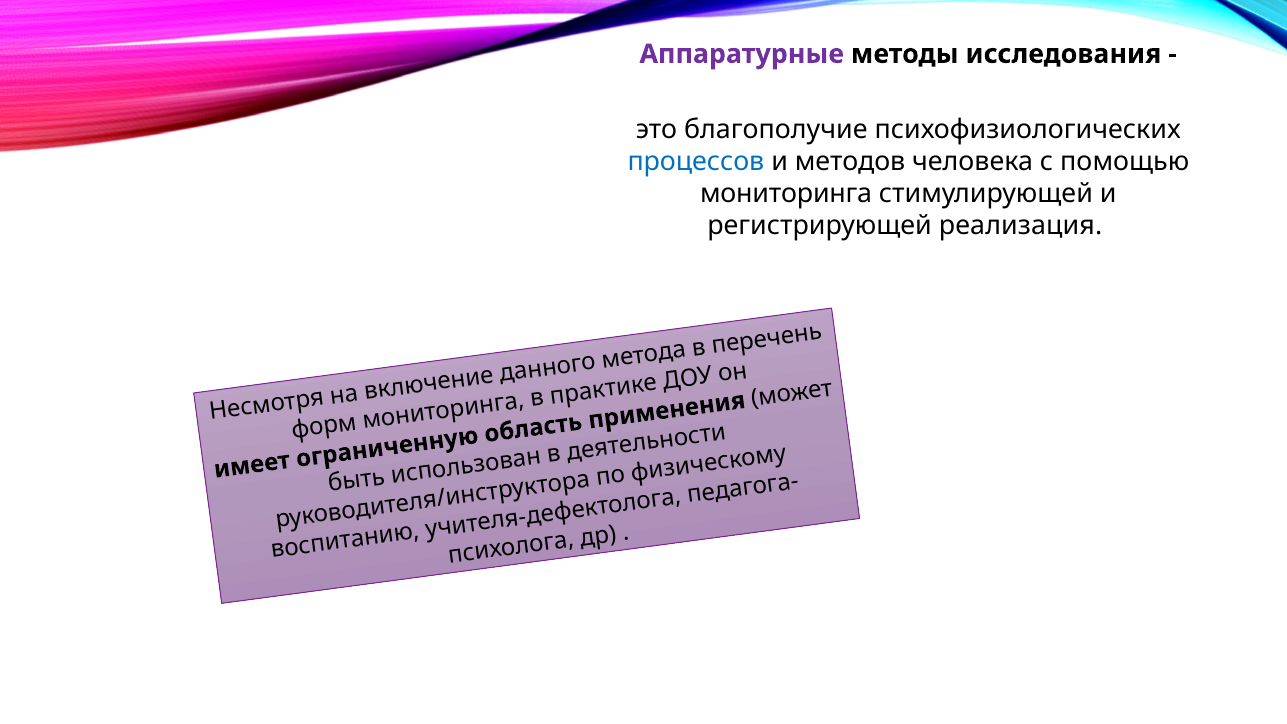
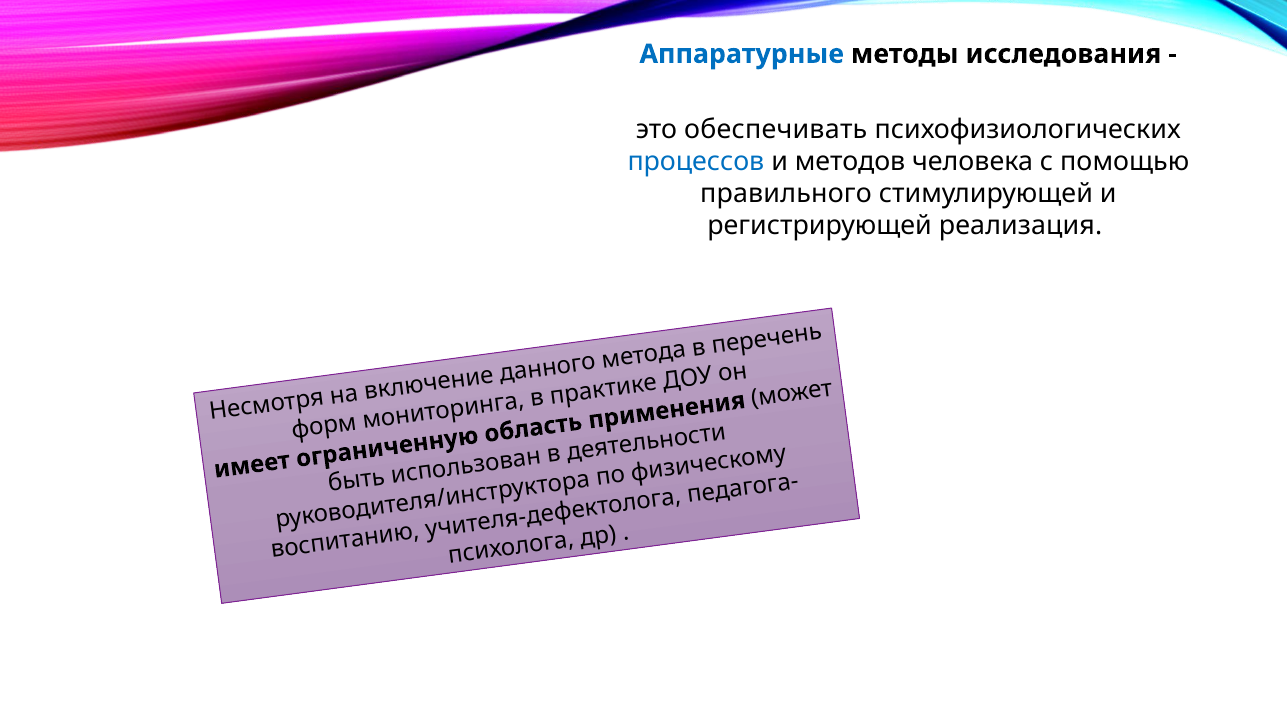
Аппаратурные colour: purple -> blue (742, 54)
благополучие: благополучие -> обеспечивать (776, 129)
мониторинга: мониторинга -> правильного (786, 194)
